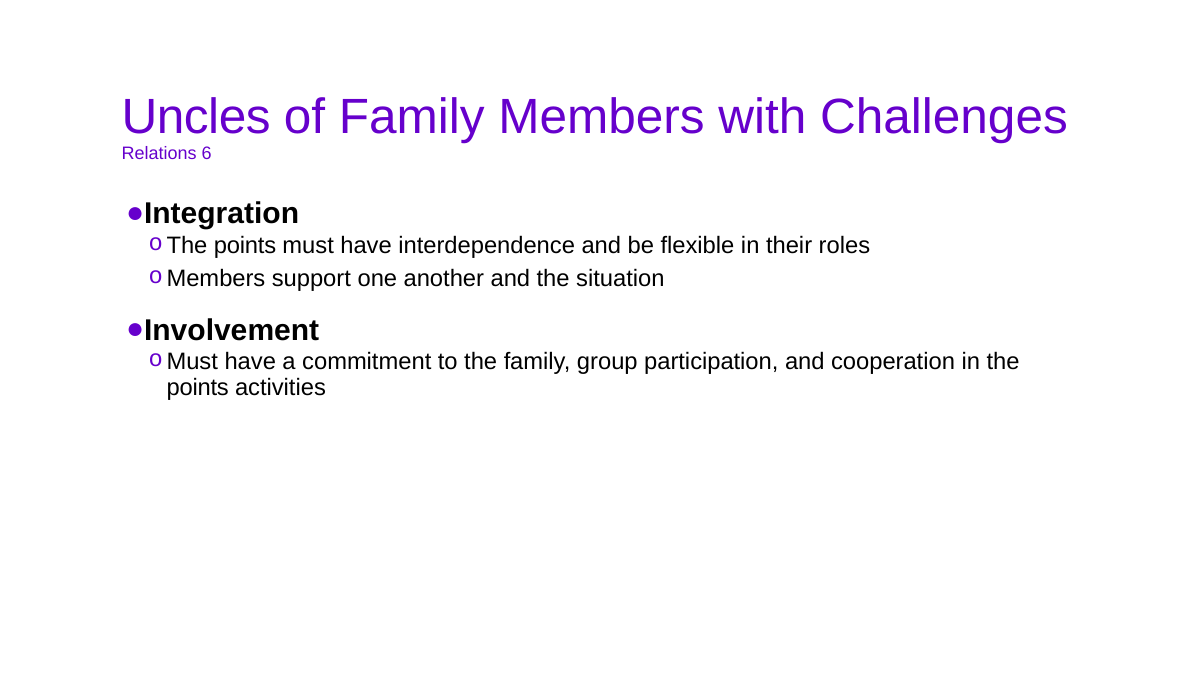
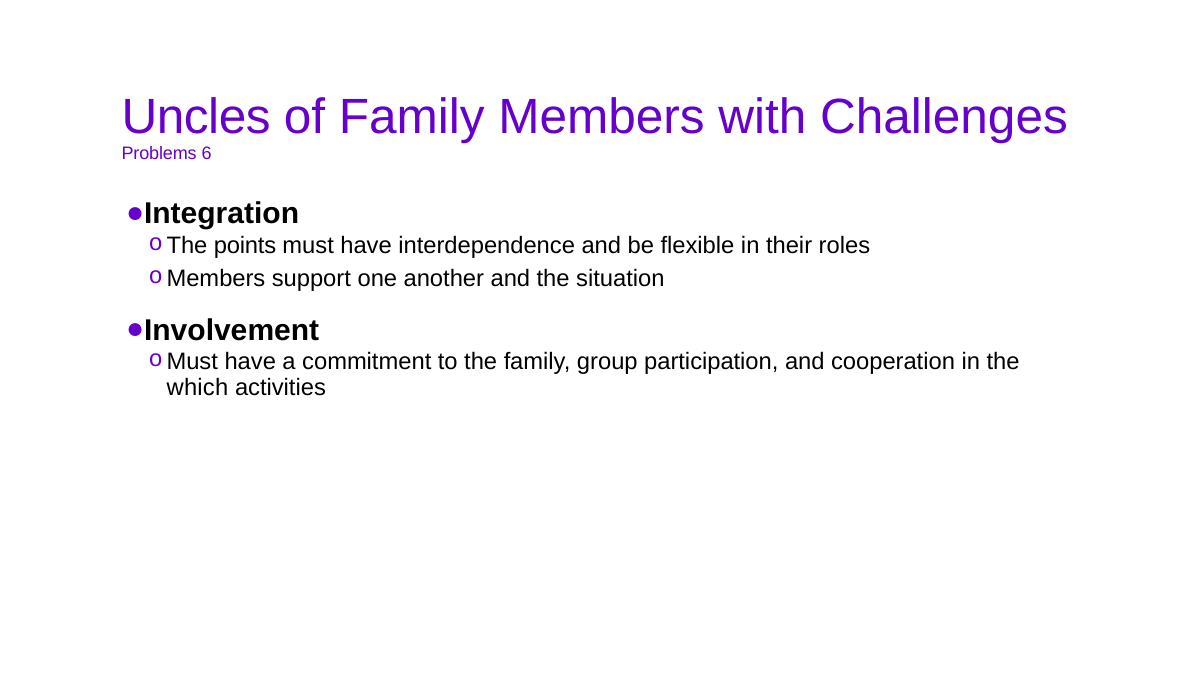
Relations: Relations -> Problems (159, 153)
points: points -> which (197, 388)
